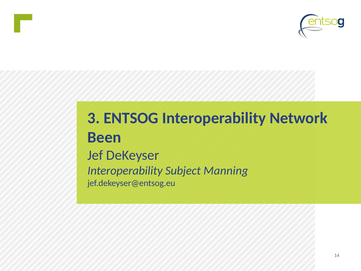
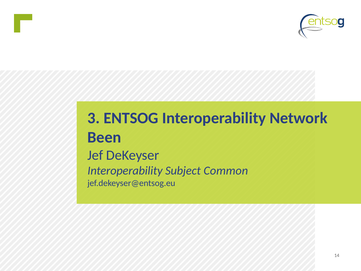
Manning: Manning -> Common (226, 171)
